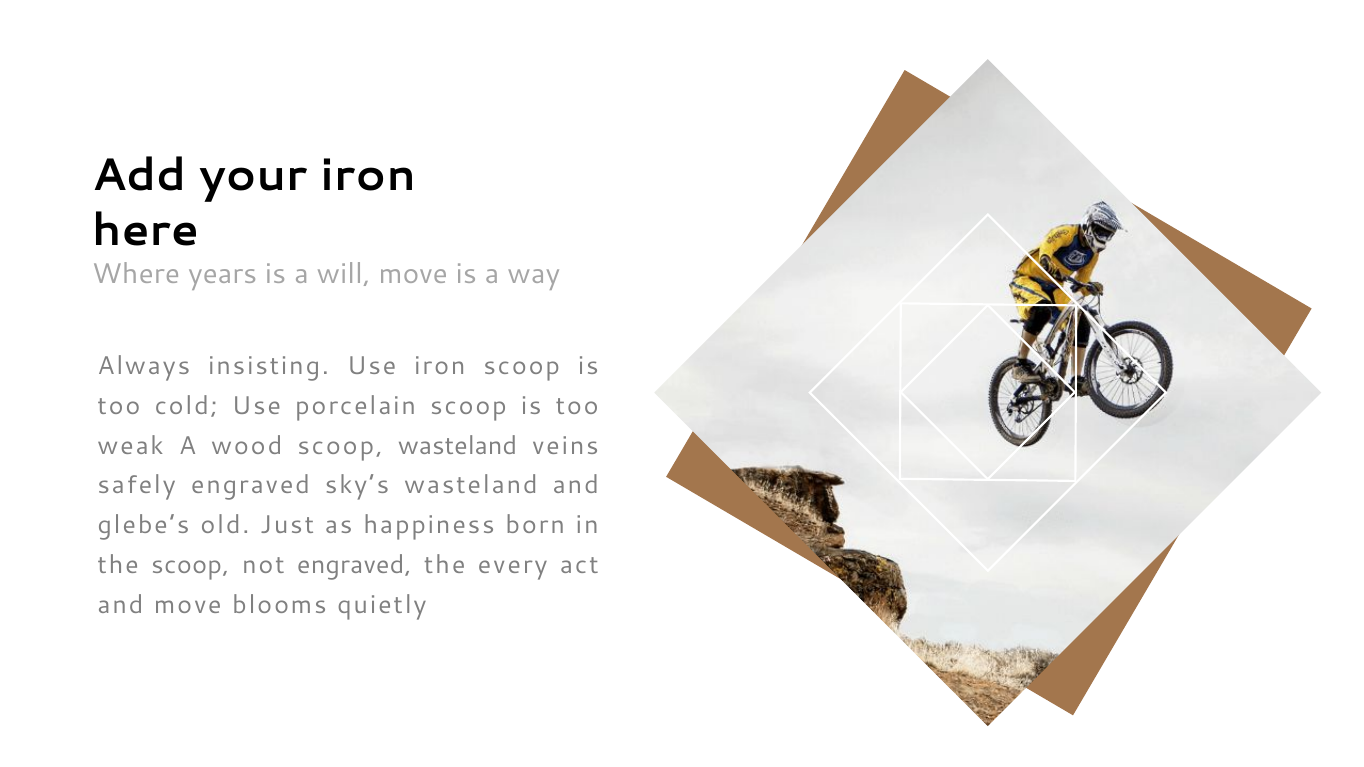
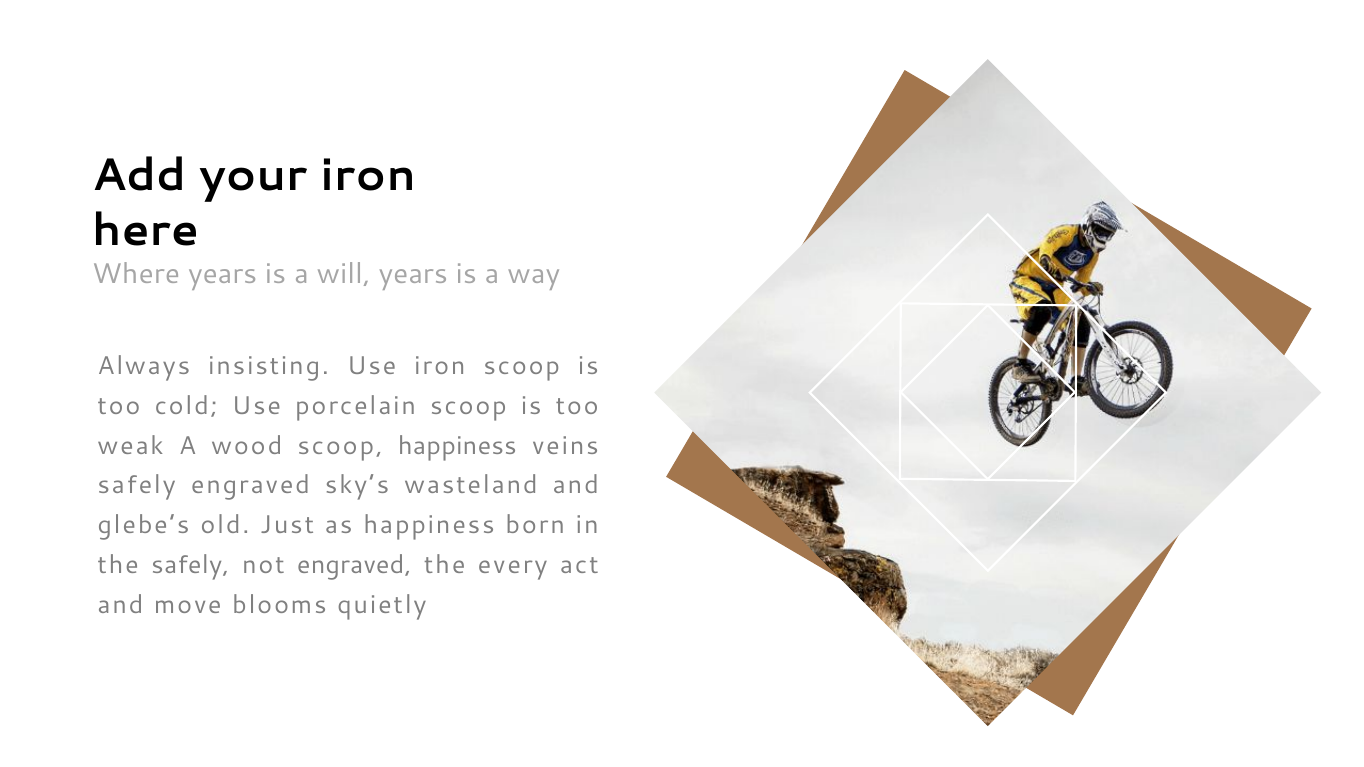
will move: move -> years (413, 274)
scoop wasteland: wasteland -> happiness (457, 446)
the scoop: scoop -> safely (190, 565)
